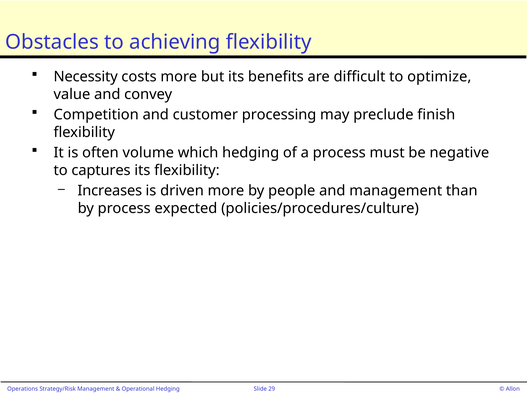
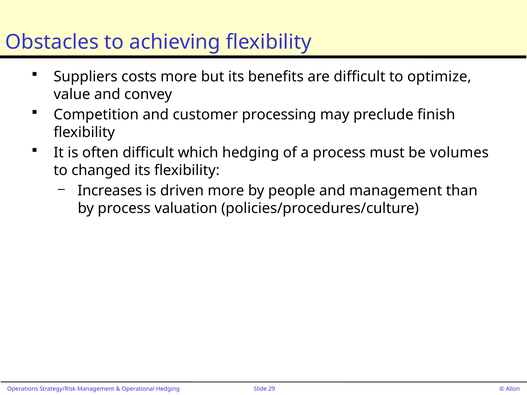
Necessity: Necessity -> Suppliers (86, 77)
often volume: volume -> difficult (148, 153)
negative: negative -> volumes (459, 153)
captures: captures -> changed (101, 170)
expected: expected -> valuation (186, 208)
